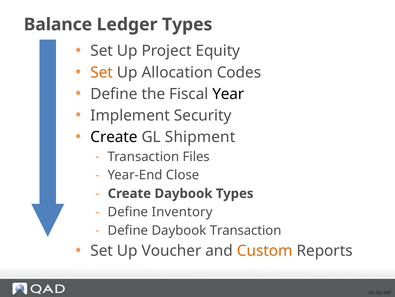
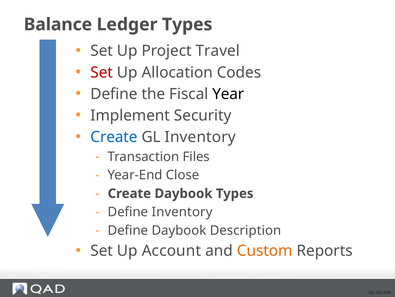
Equity: Equity -> Travel (218, 51)
Set colour: orange -> red (102, 72)
Create colour: black -> blue (114, 137)
GL Shipment: Shipment -> Inventory (200, 137)
Daybook Transaction: Transaction -> Description (246, 230)
Voucher: Voucher -> Account (171, 250)
